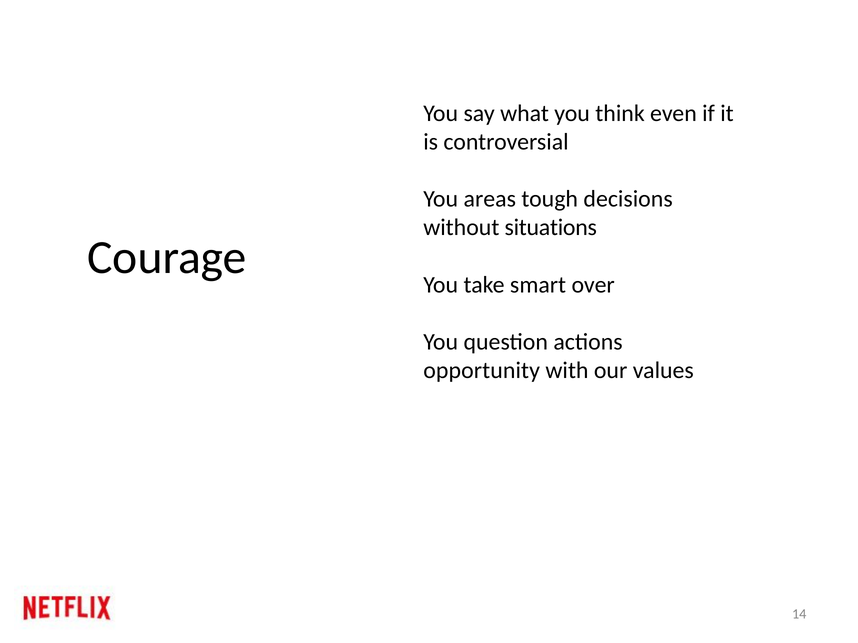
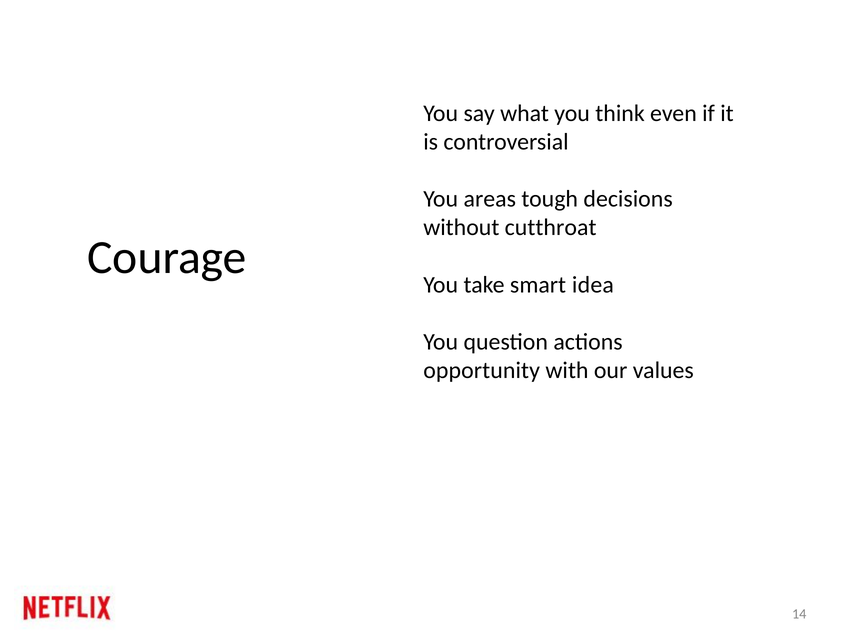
situations: situations -> cutthroat (551, 228)
over: over -> idea (593, 285)
